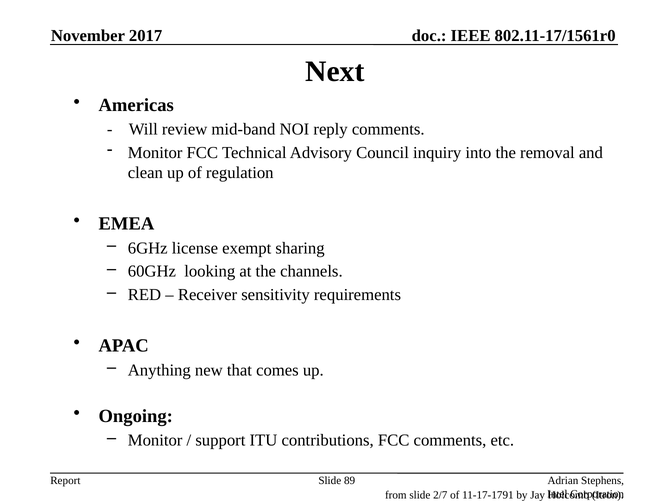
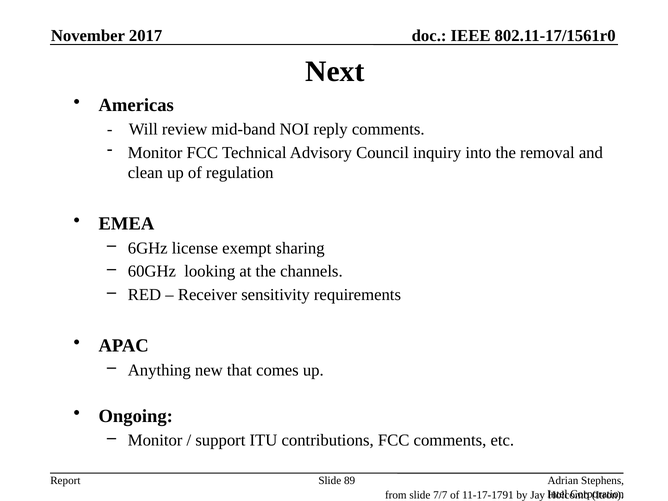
2/7: 2/7 -> 7/7 (440, 495)
